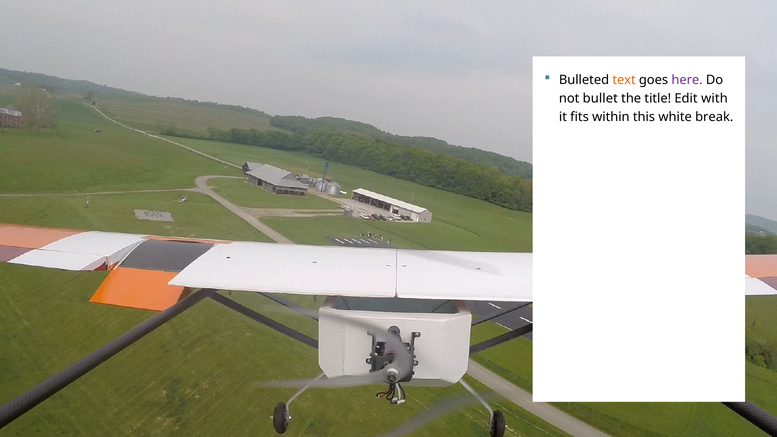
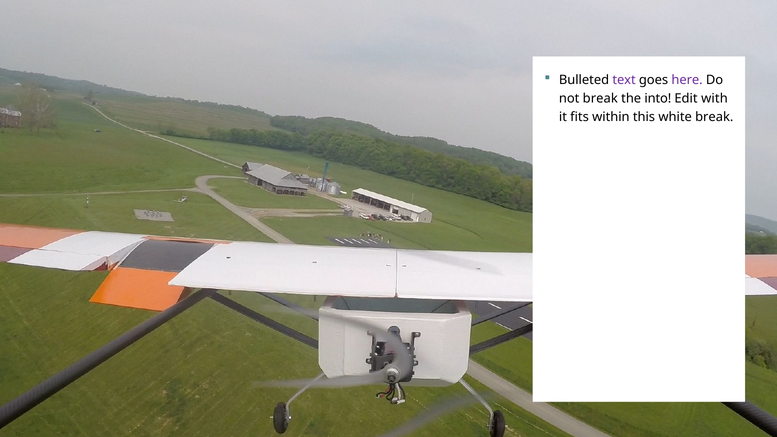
text colour: orange -> purple (624, 80)
not bullet: bullet -> break (600, 98)
title: title -> into (658, 98)
